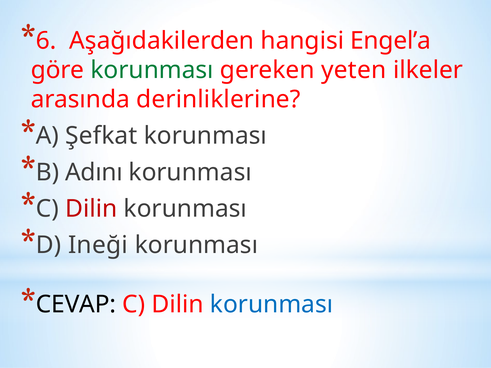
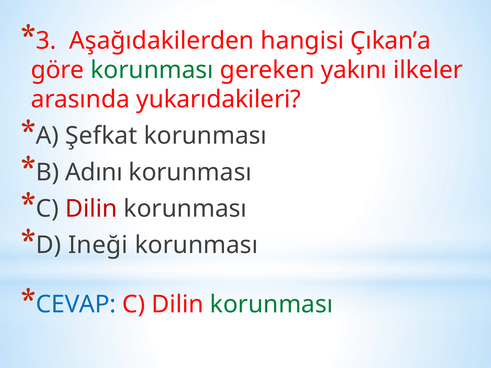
6: 6 -> 3 (46, 41)
Engel’a: Engel’a -> Çıkan’a (391, 41)
yeten: yeten -> yakını (354, 70)
derinliklerine: derinliklerine -> yukarıdakileri (219, 100)
CEVAP colour: black -> blue (76, 305)
korunması colour: blue -> green (272, 305)
